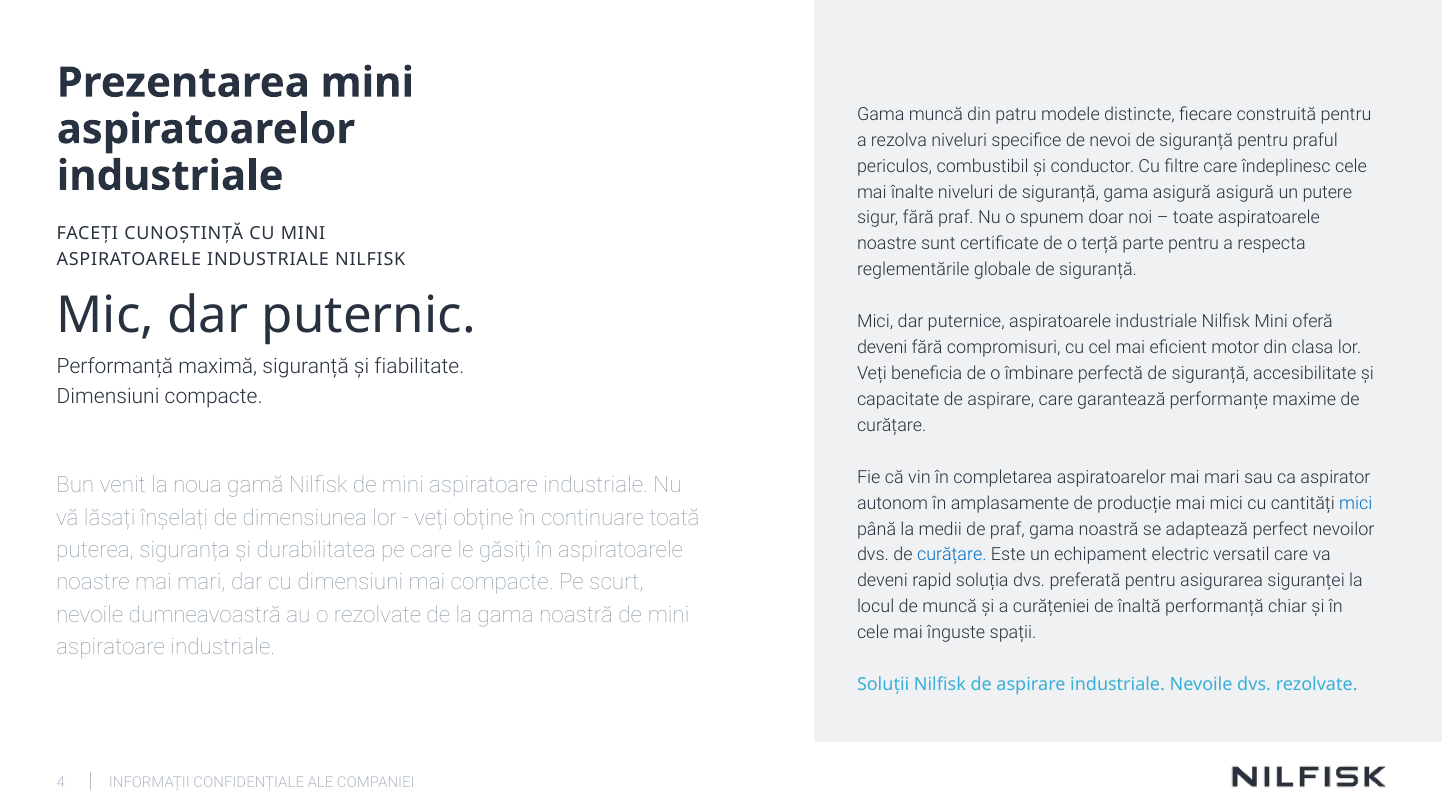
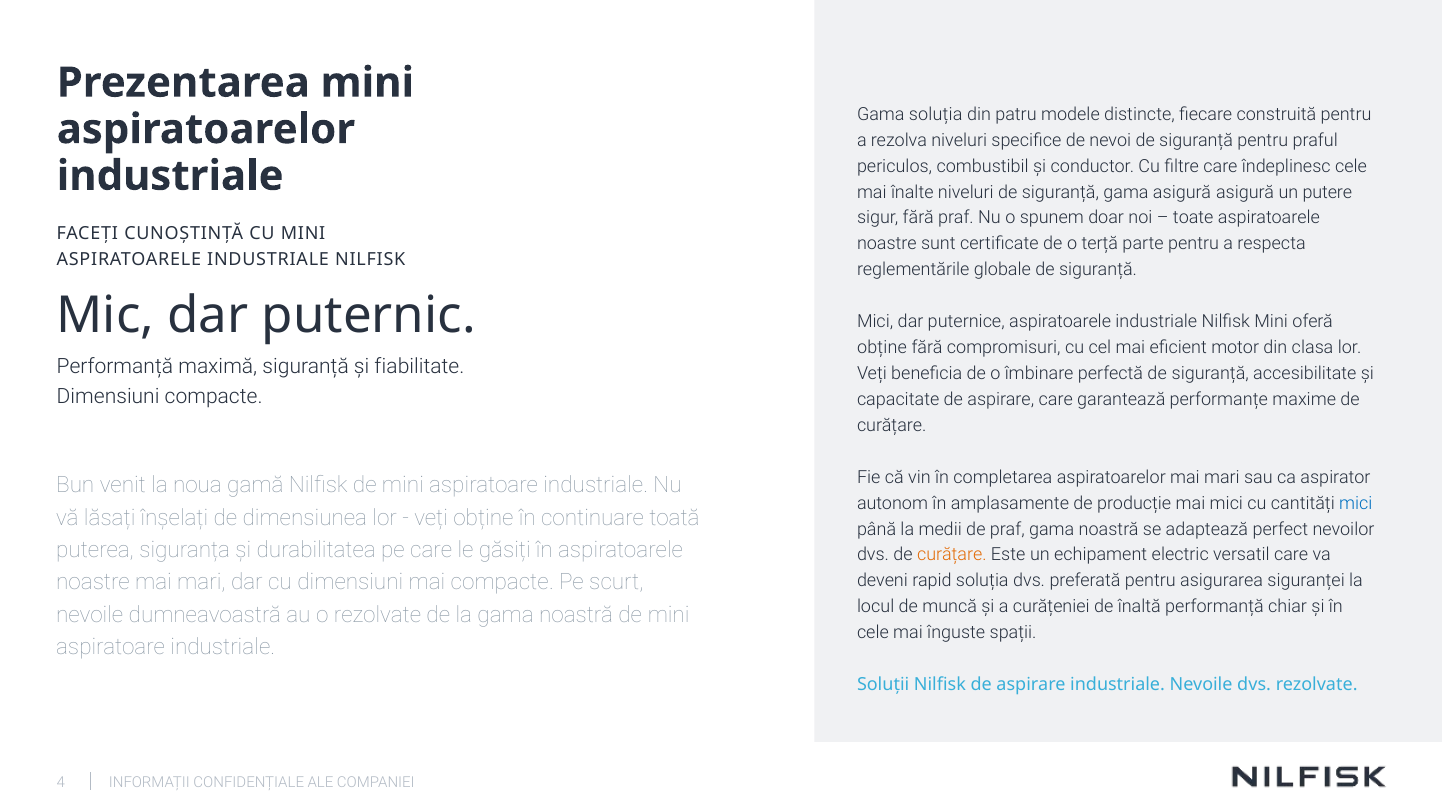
Gama muncă: muncă -> soluția (936, 114)
deveni: deveni -> obține (882, 348)
curățare colour: blue -> orange (952, 555)
